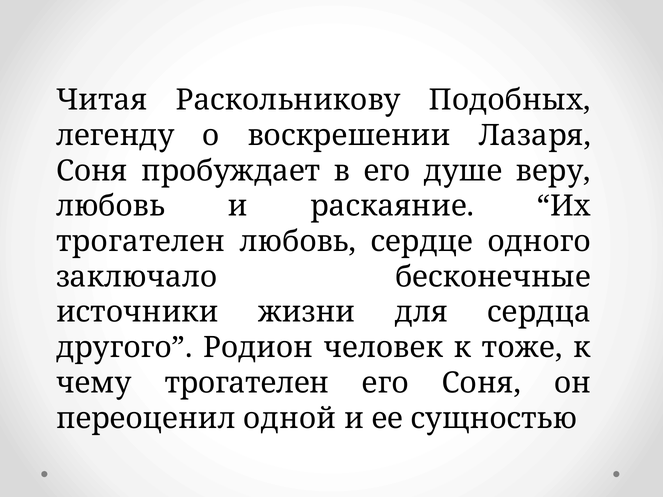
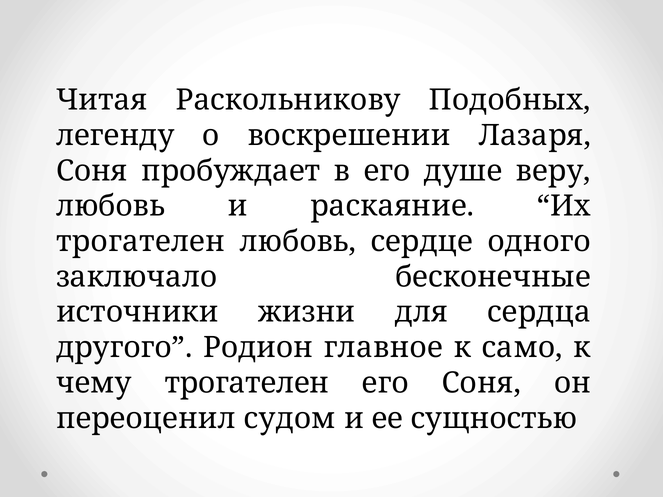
человек: человек -> главное (383, 348)
тоже: тоже -> само (522, 348)
одной: одной -> судом (290, 419)
